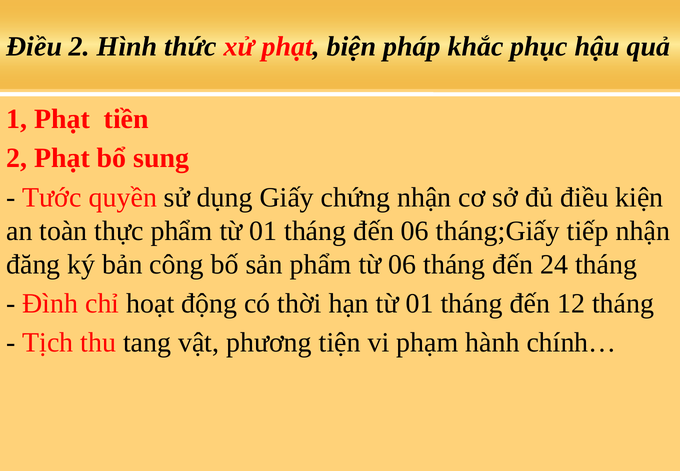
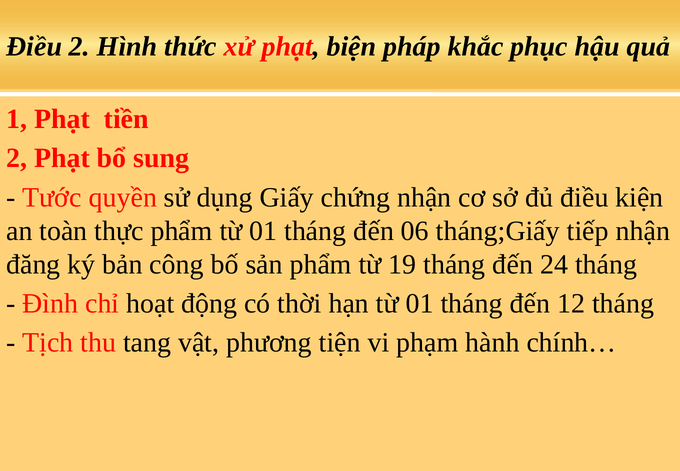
từ 06: 06 -> 19 (402, 264)
